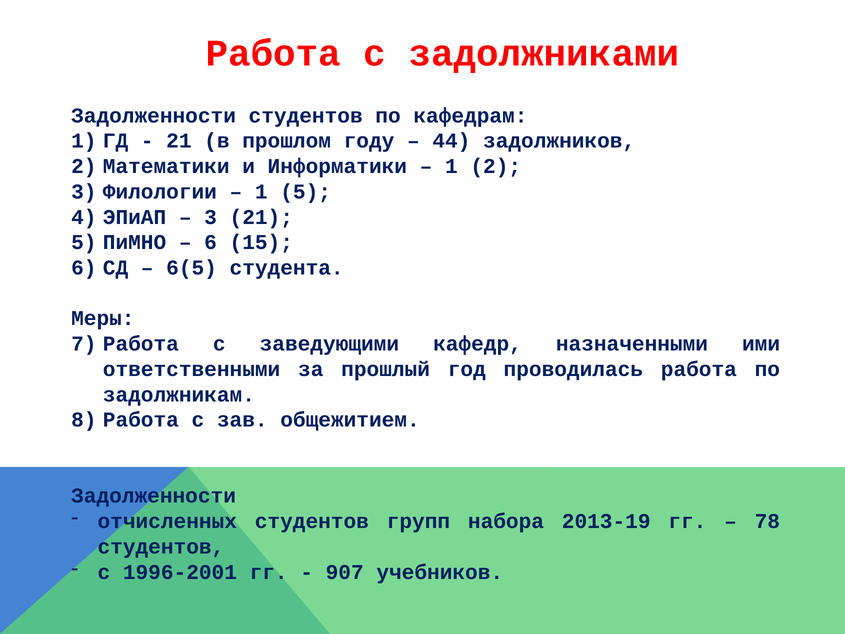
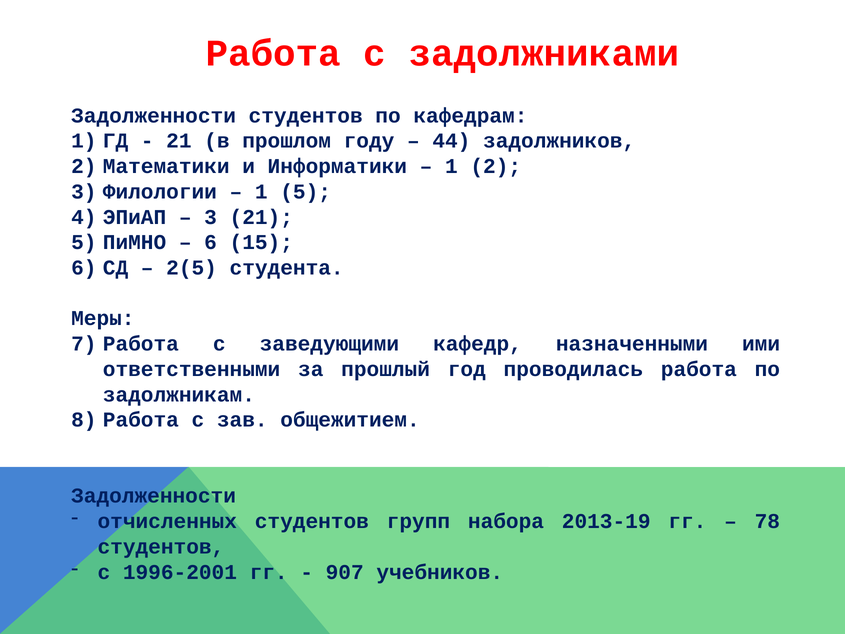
6(5: 6(5 -> 2(5 (192, 268)
